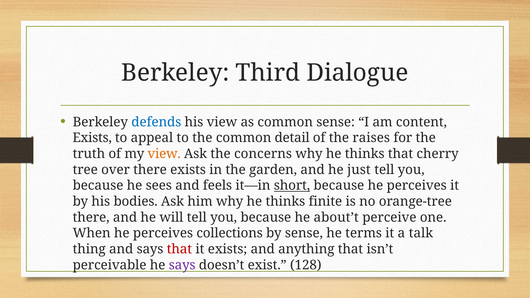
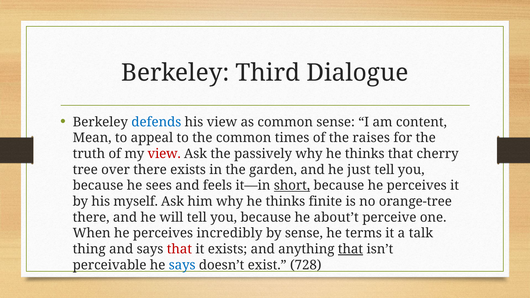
Exists: Exists -> Mean (92, 138)
detail: detail -> times (292, 138)
view colour: orange -> red (164, 154)
concerns: concerns -> passively (263, 154)
bodies: bodies -> myself (136, 202)
collections: collections -> incredibly (230, 233)
that underline: none -> present (350, 249)
says colour: purple -> blue (182, 265)
128: 128 -> 728 (306, 265)
